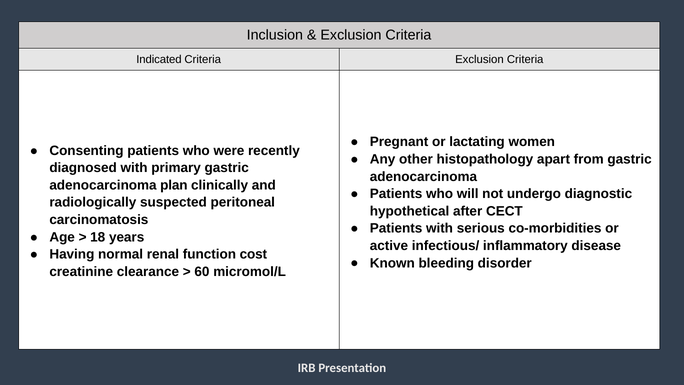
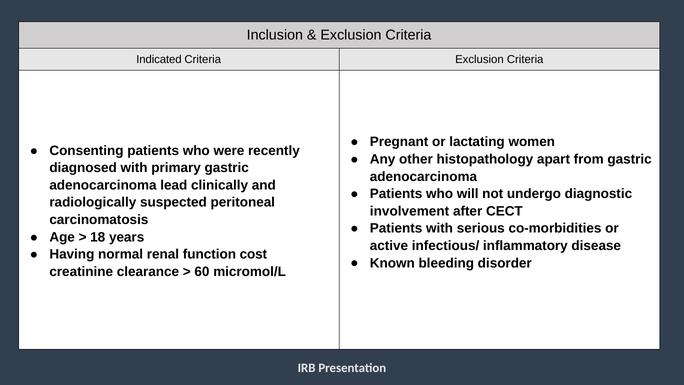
plan: plan -> lead (174, 185)
hypothetical: hypothetical -> involvement (410, 211)
